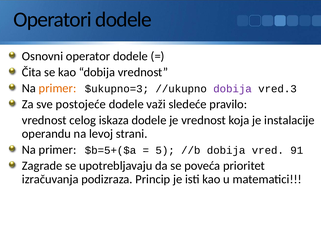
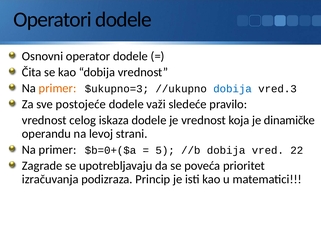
dobija colour: purple -> blue (233, 89)
instalacije: instalacije -> dinamičke (289, 120)
$b=5+($a: $b=5+($a -> $b=0+($a (111, 150)
91: 91 -> 22 (297, 150)
